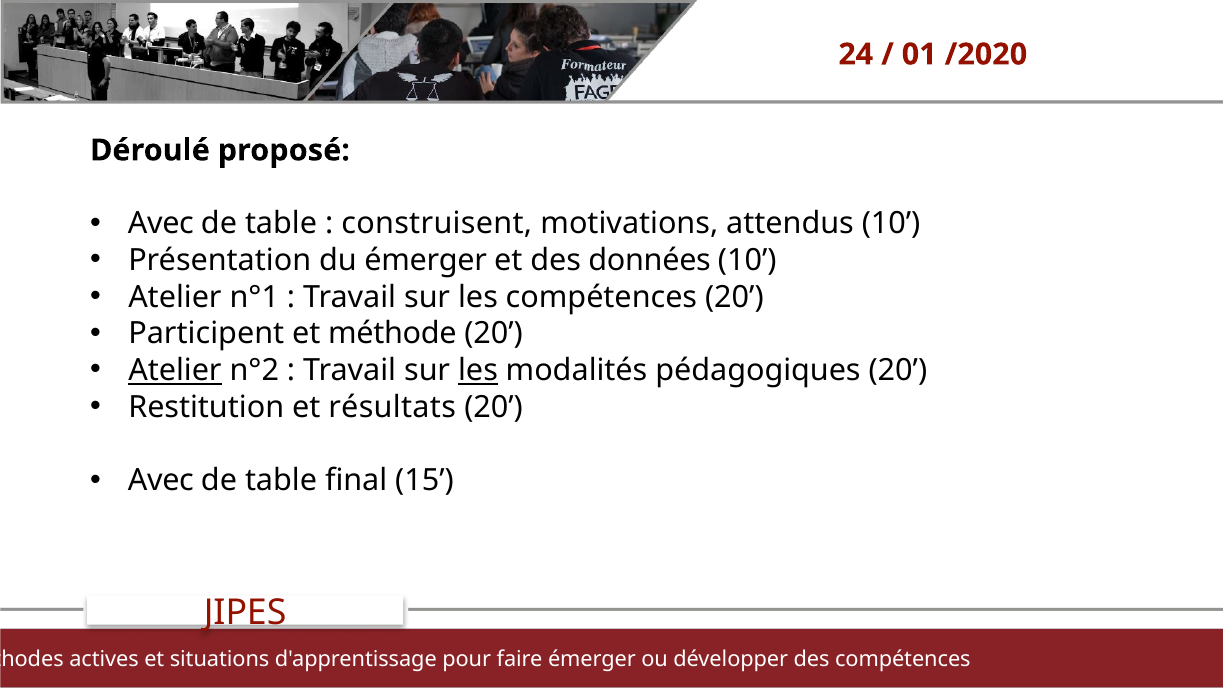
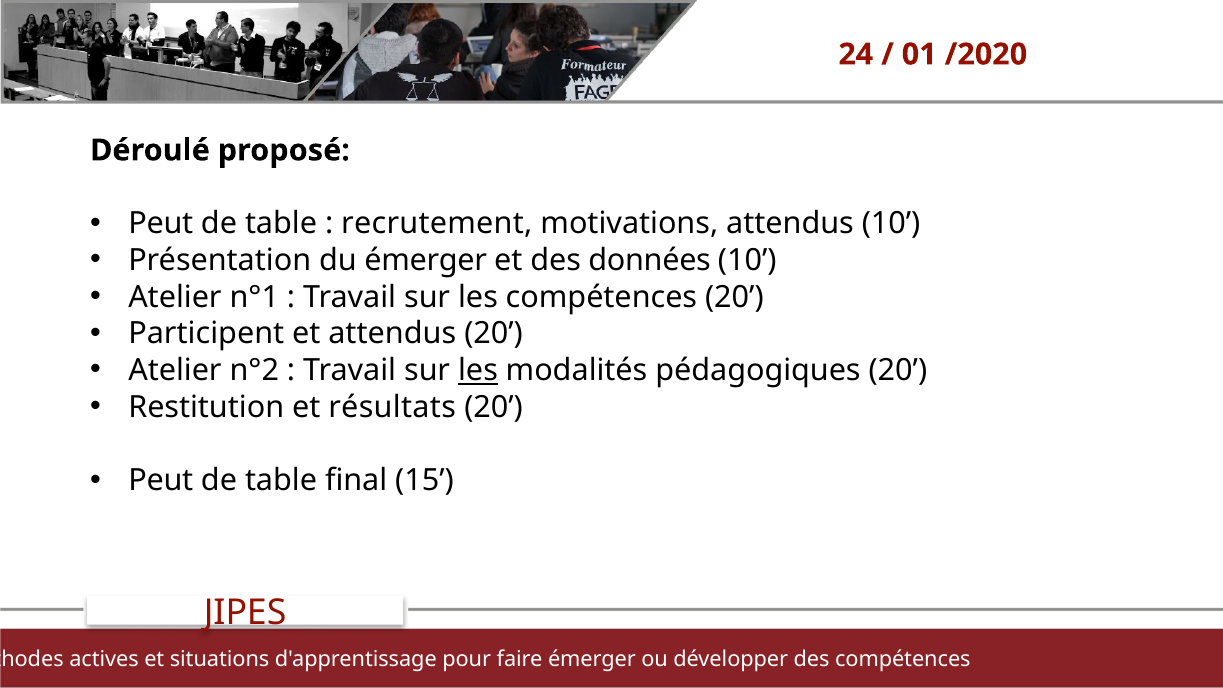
Avec: Avec -> Peut (161, 224)
construisent: construisent -> recrutement (437, 224)
et méthode: méthode -> attendus (392, 334)
Atelier underline: present -> none (175, 370)
Avec: Avec -> Peut (161, 481)
